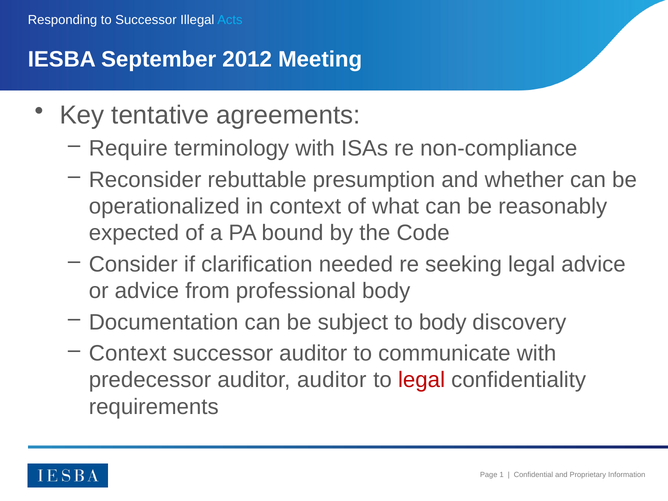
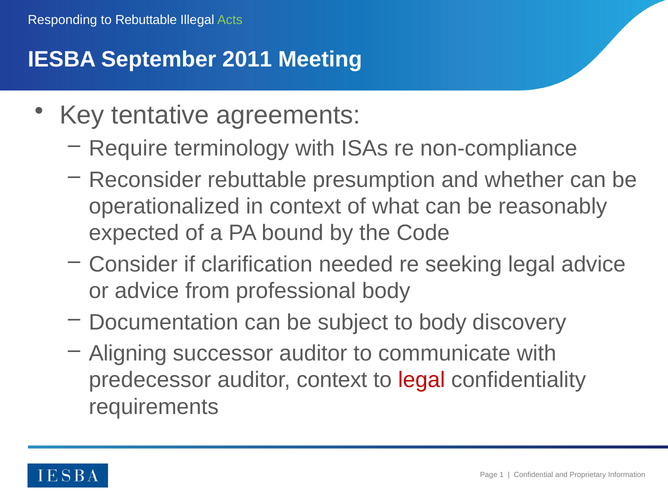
to Successor: Successor -> Rebuttable (146, 20)
Acts colour: light blue -> light green (230, 20)
2012: 2012 -> 2011 (247, 59)
Context: Context -> Aligning (128, 353)
auditor auditor: auditor -> context (332, 380)
